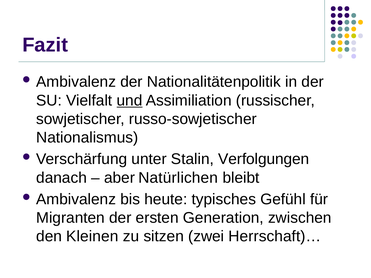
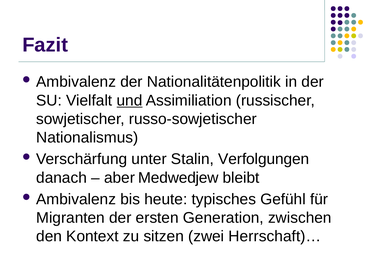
Natürlichen: Natürlichen -> Medwedjew (178, 178)
Kleinen: Kleinen -> Kontext (92, 237)
